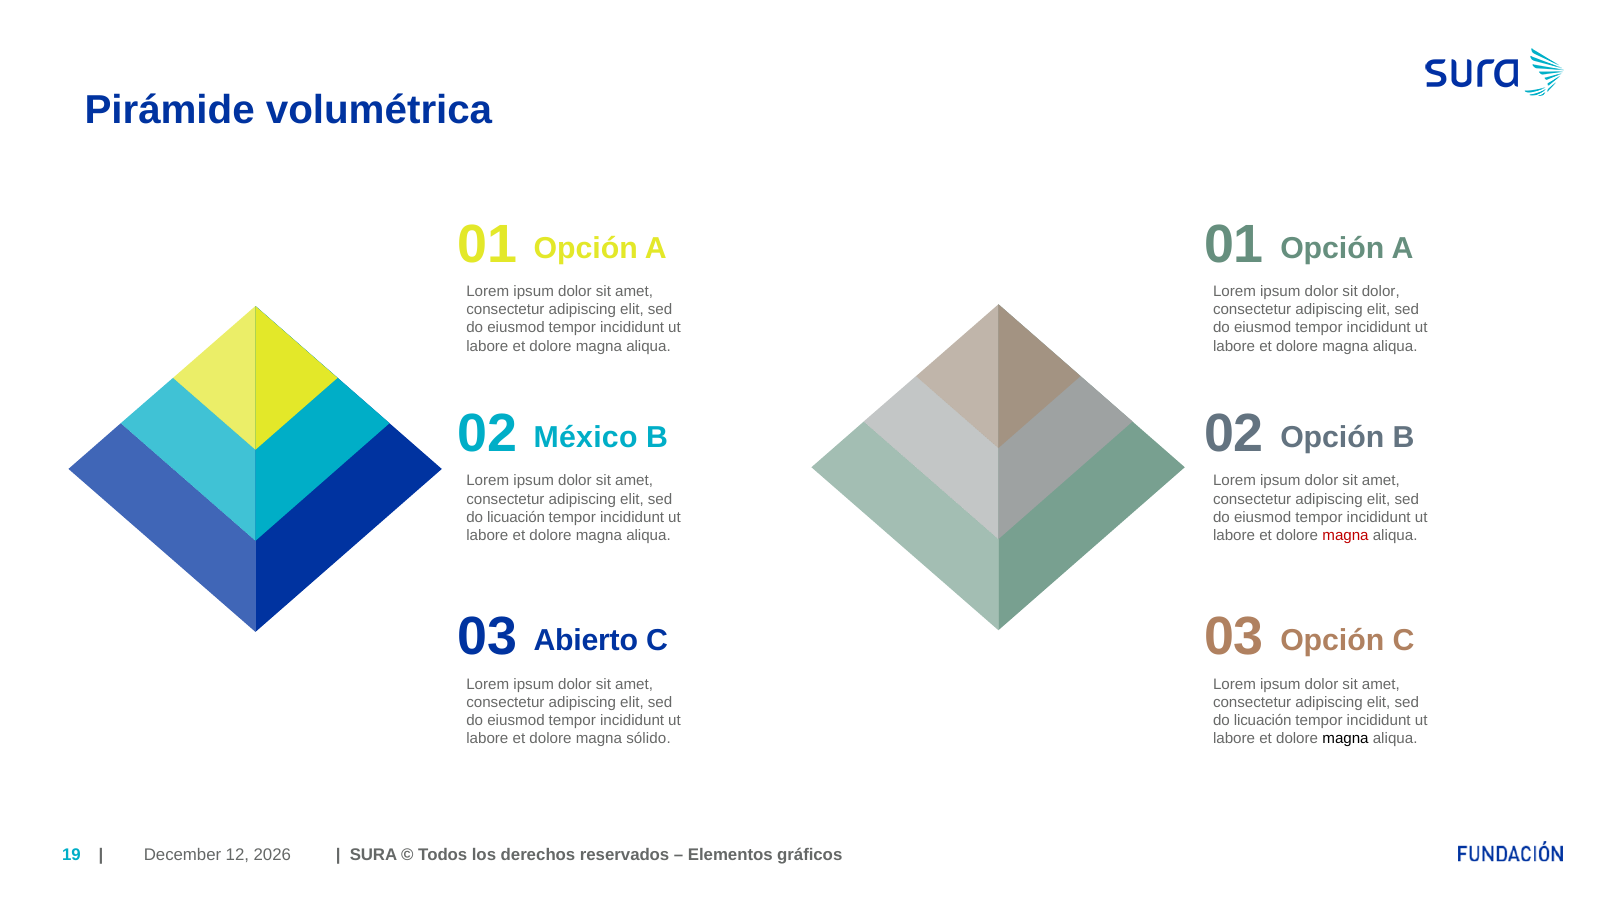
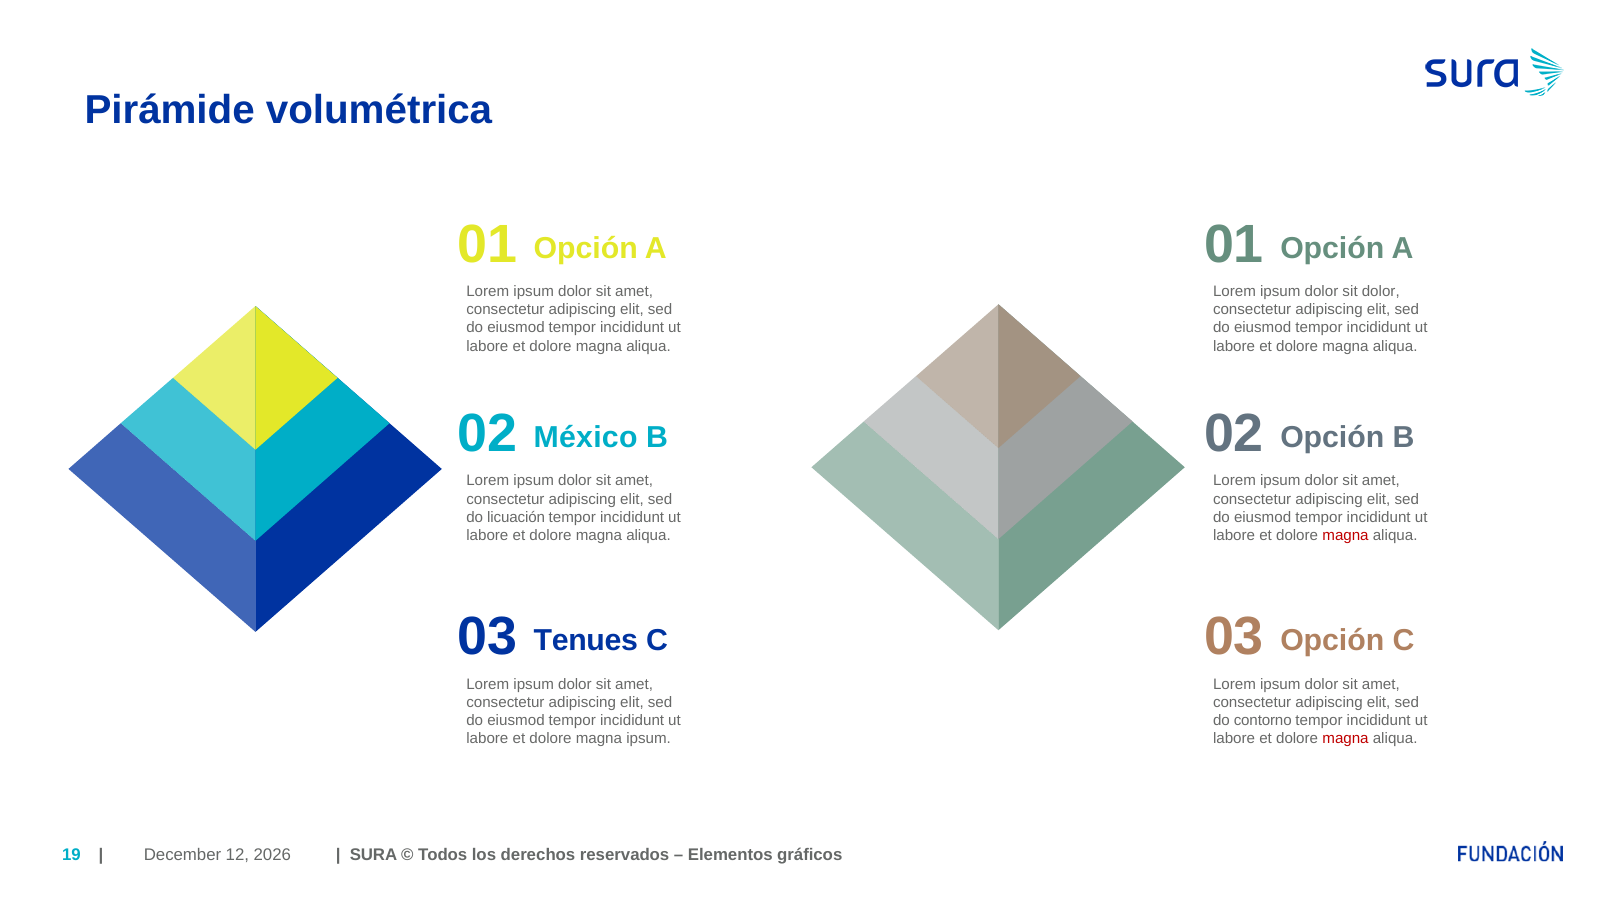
Abierto: Abierto -> Tenues (586, 641)
licuación: licuación -> contorno (1263, 721)
magna sólido: sólido -> ipsum (649, 739)
magna colour: black -> red (1346, 739)
